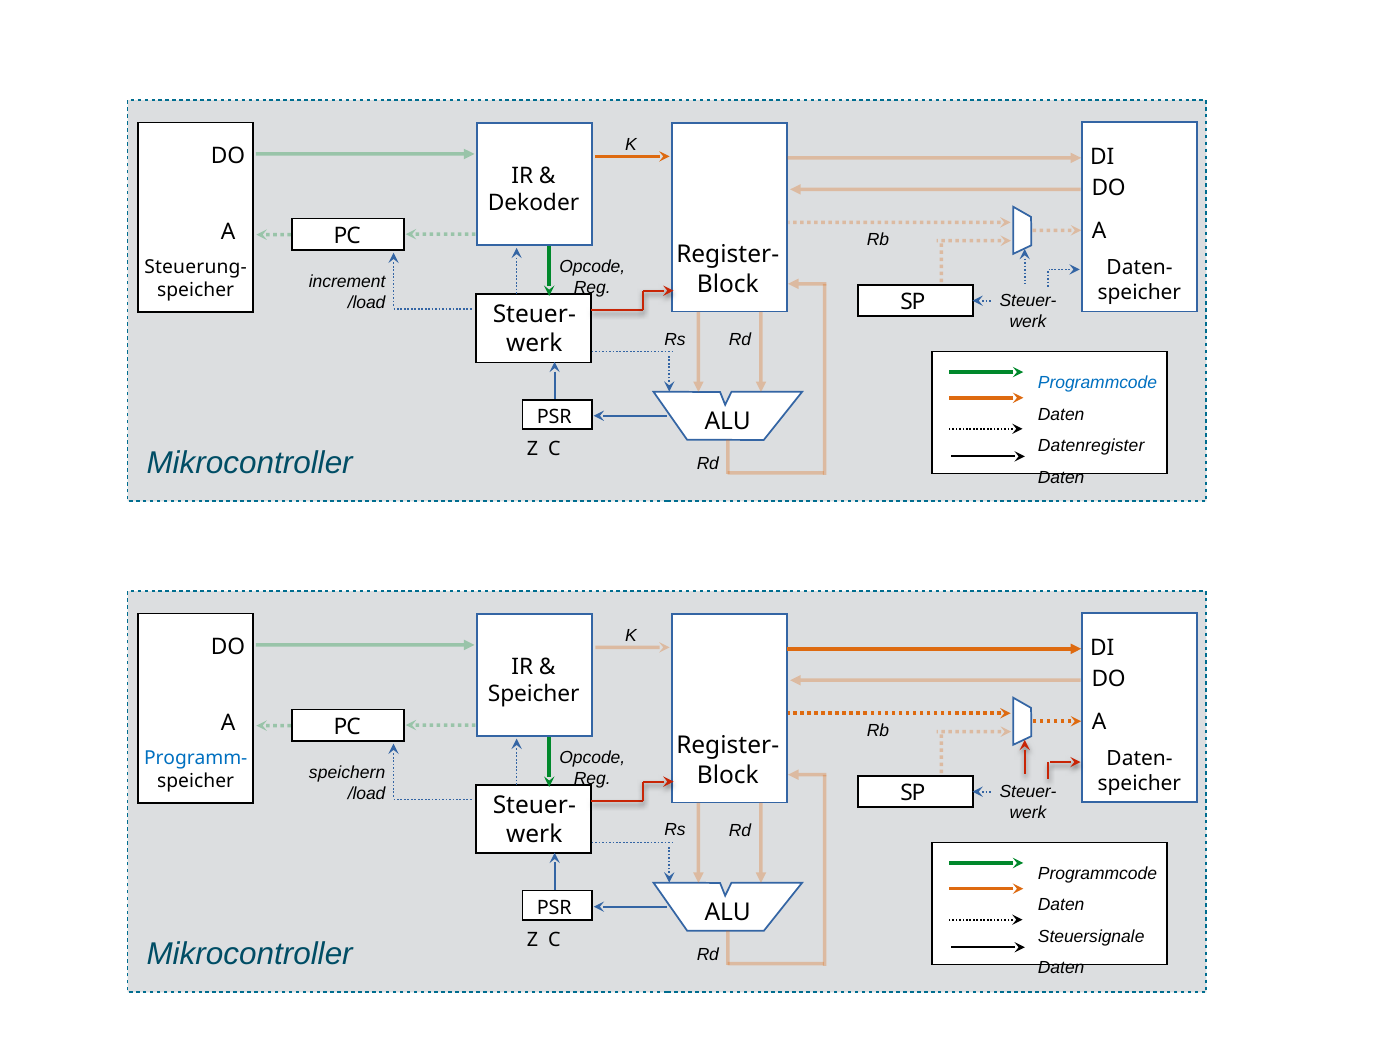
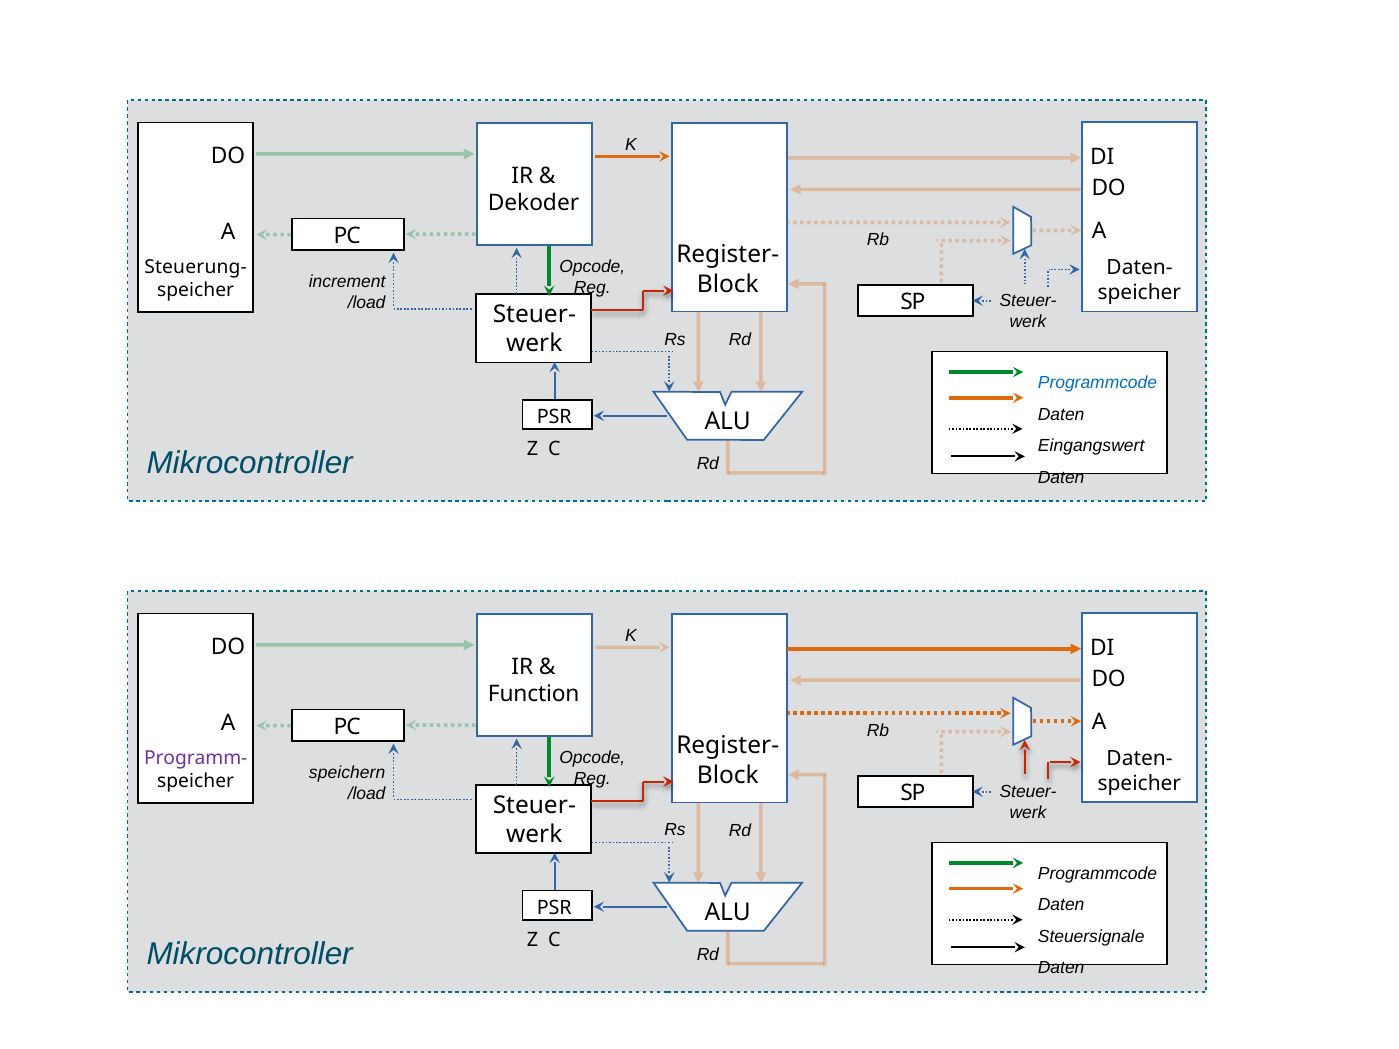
Datenregister: Datenregister -> Eingangswert (1091, 446)
Speicher: Speicher -> Function (534, 694)
Programm- colour: blue -> purple (196, 759)
